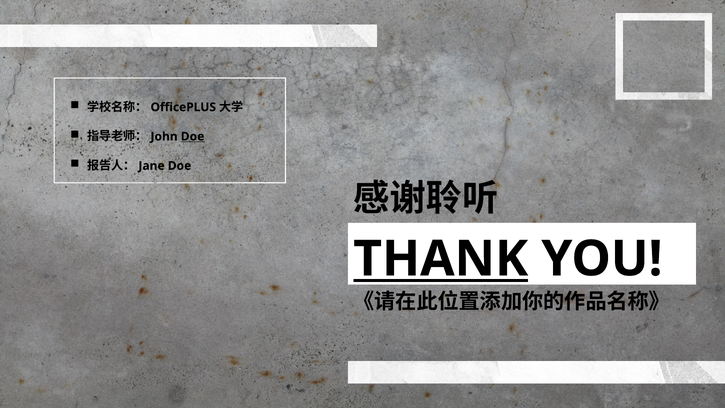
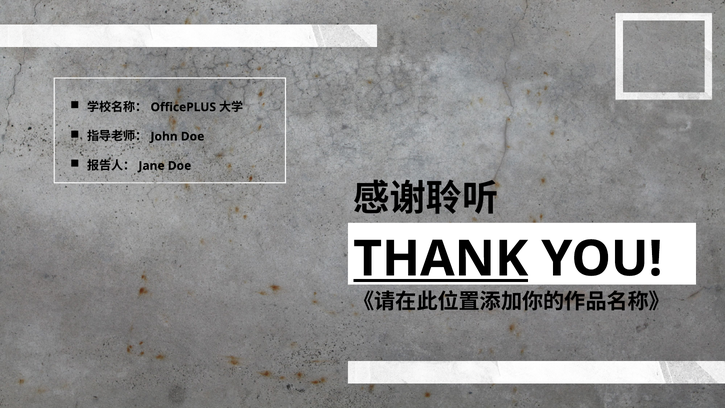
Doe underline: present -> none (193, 136)
